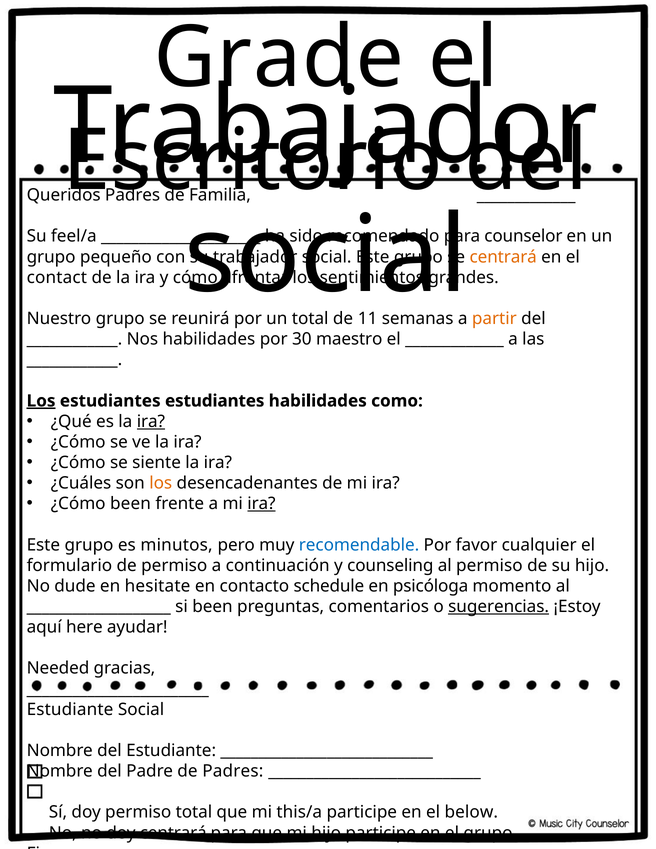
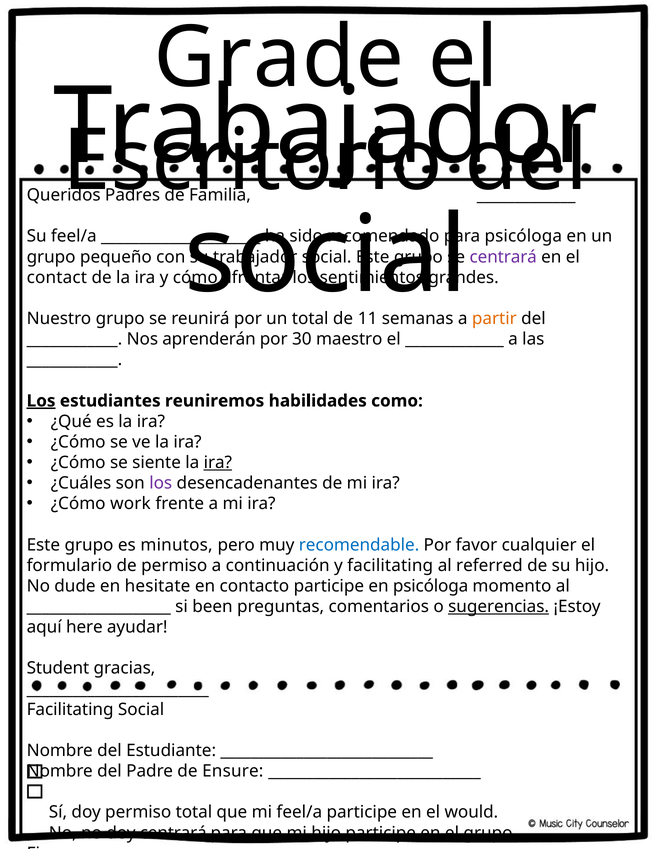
counselor: counselor -> psicóloga (523, 236)
centrará colour: orange -> purple (503, 257)
Nos habilidades: habilidades -> aprenderán (209, 339)
estudiantes estudiantes: estudiantes -> reuniremos (215, 401)
ira underline: present -> none (151, 421)
ira underline: none -> present (218, 463)
los colour: orange -> purple (161, 483)
¿Cómo been: been -> work (130, 504)
ira underline: present -> none (261, 504)
y counseling: counseling -> facilitating (390, 565)
al permiso: permiso -> referred (489, 565)
contacto schedule: schedule -> participe (329, 586)
Needed: Needed -> Student (58, 668)
Estudiante: Estudiante -> Facilitating (70, 709)
de Padres: Padres -> Ensure (233, 771)
mi this/a: this/a -> feel/a (299, 812)
below: below -> would (471, 812)
